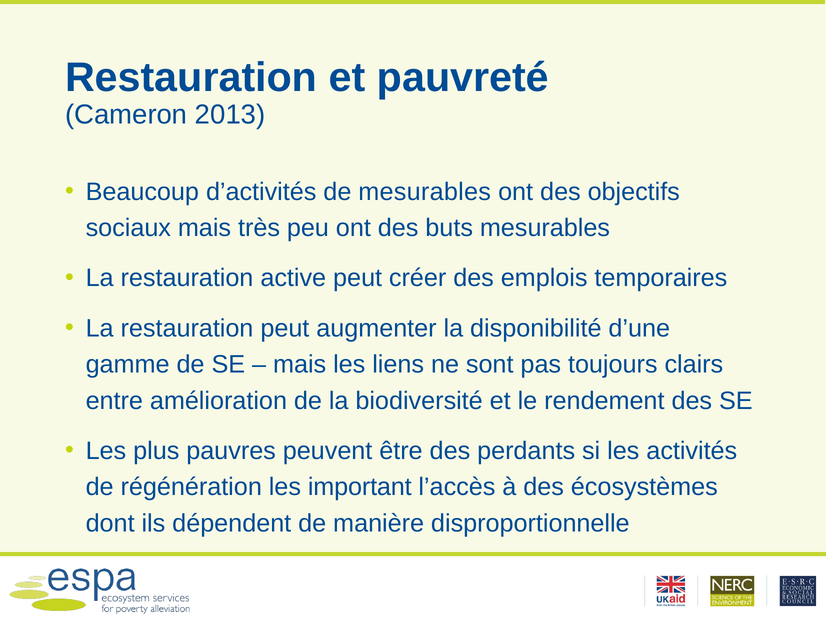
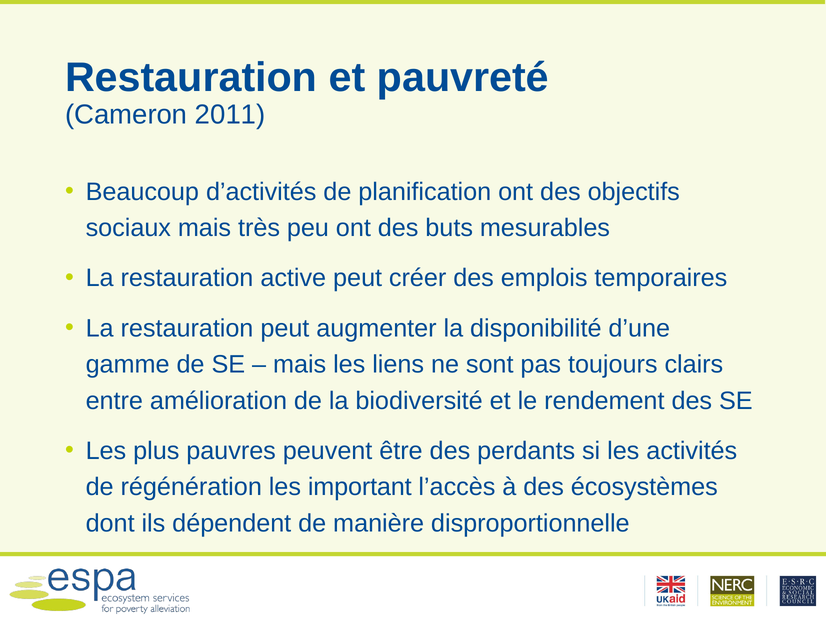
2013: 2013 -> 2011 (230, 115)
de mesurables: mesurables -> planification (425, 192)
